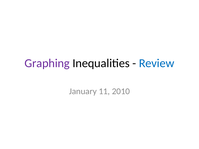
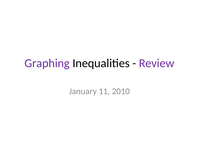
Review colour: blue -> purple (157, 63)
